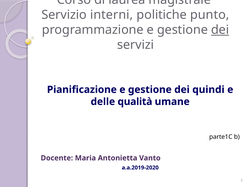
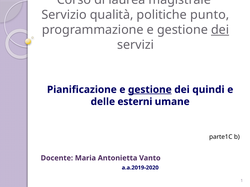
interni: interni -> qualità (112, 15)
gestione underline: none -> present (150, 90)
qualità: qualità -> esterni (135, 102)
